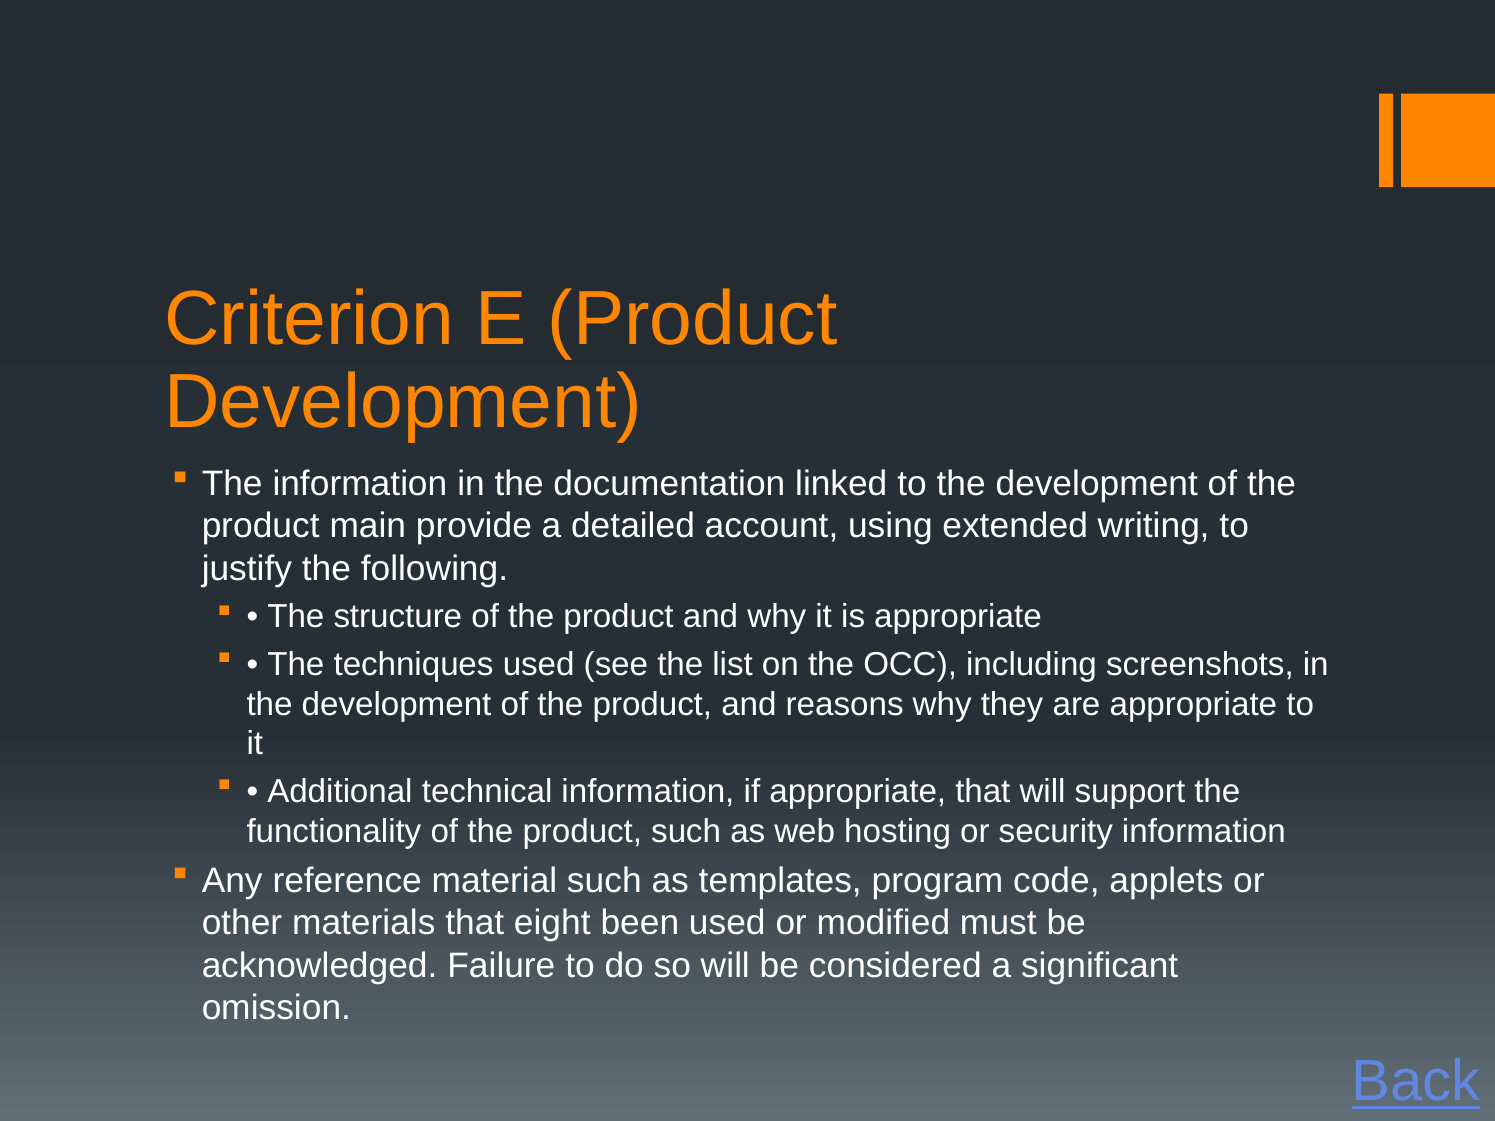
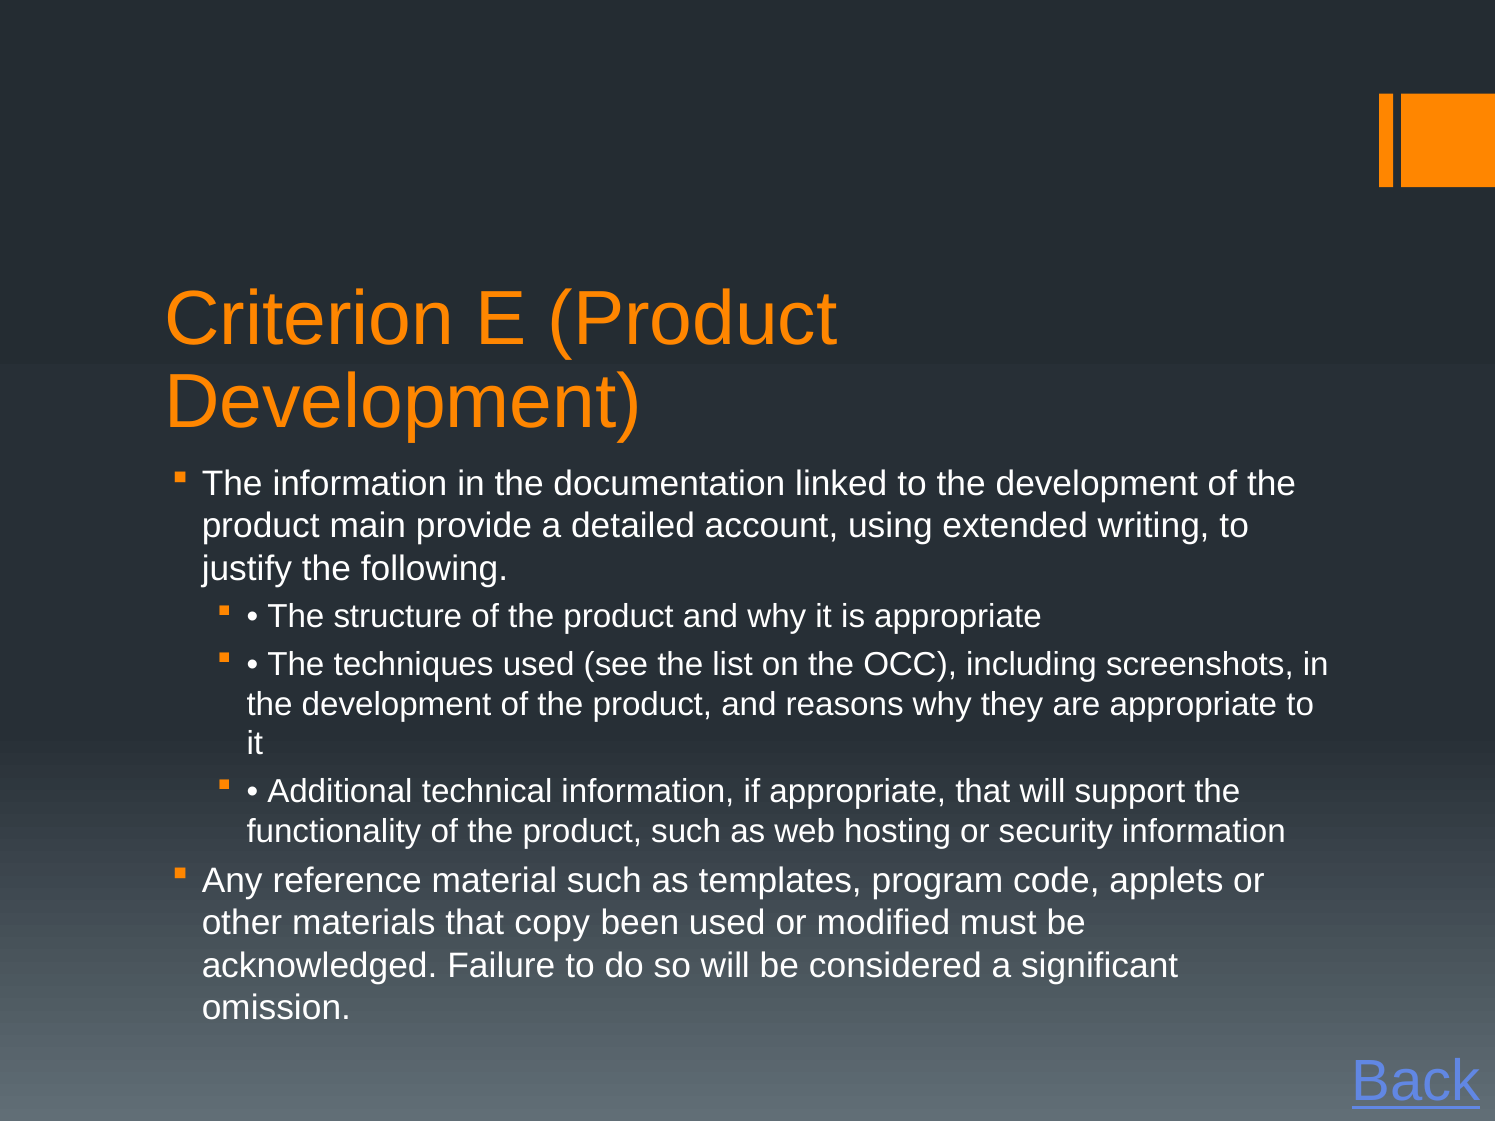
eight: eight -> copy (552, 923)
